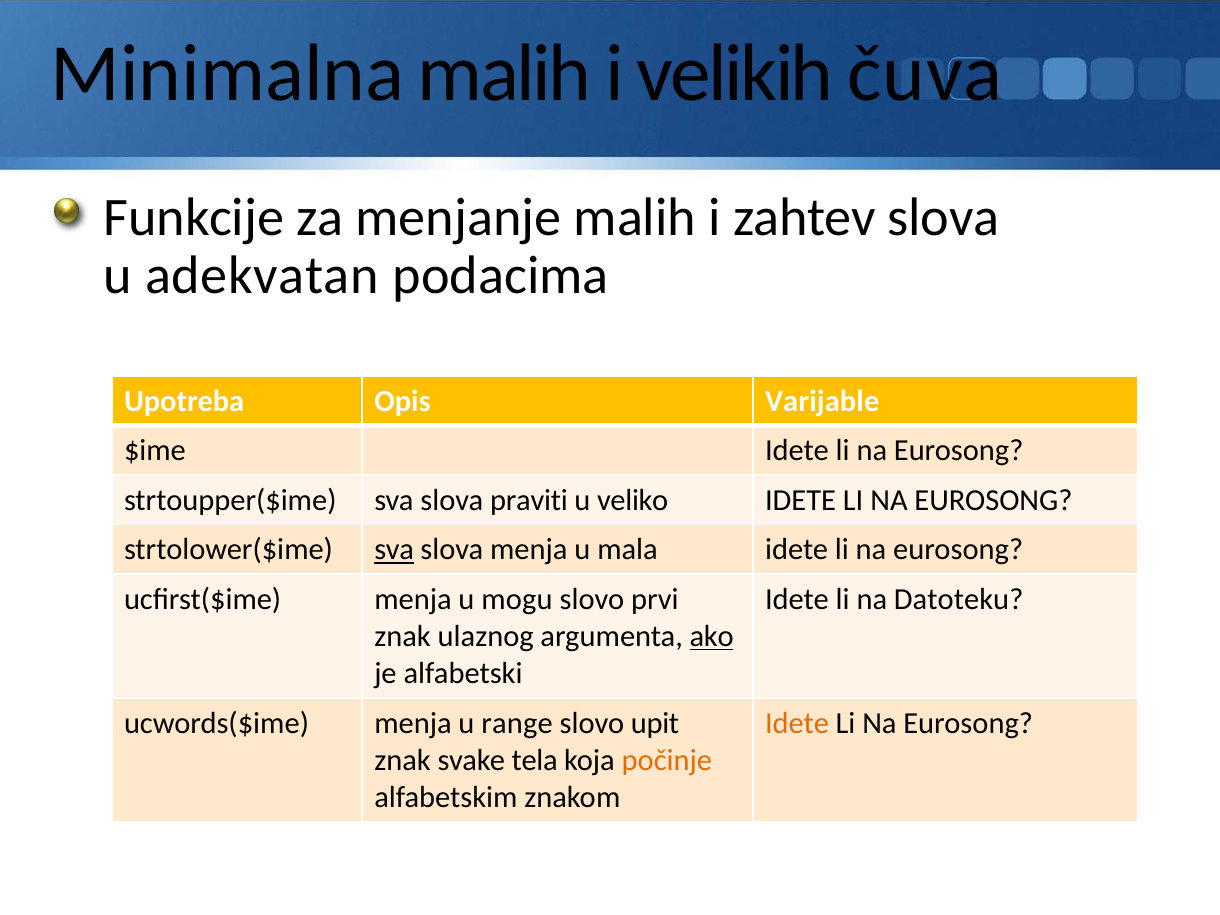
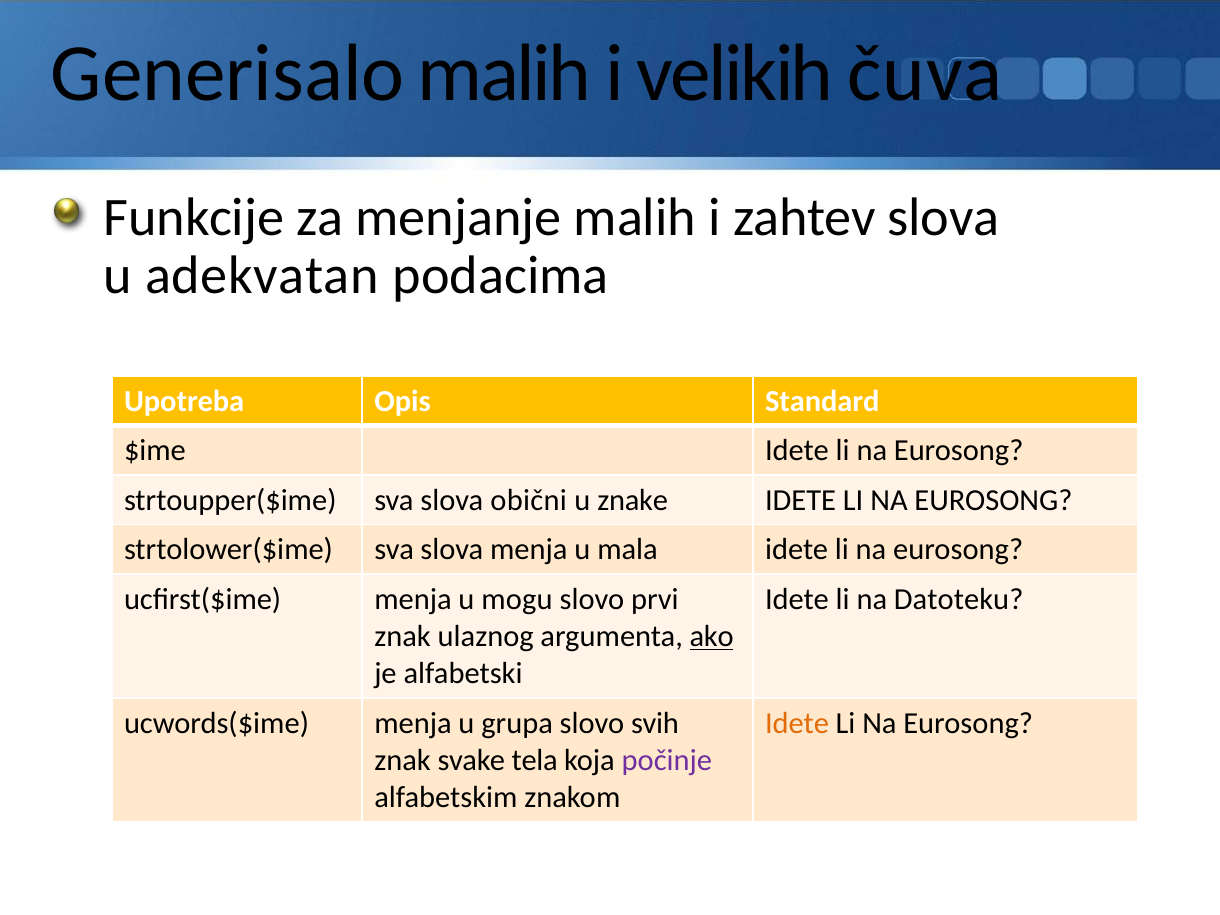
Minimalna: Minimalna -> Generisalo (228, 74)
Varijable: Varijable -> Standard (822, 401)
praviti: praviti -> obični (529, 500)
veliko: veliko -> znake (633, 500)
sva underline: present -> none (394, 550)
range: range -> grupa (517, 723)
upit: upit -> svih (655, 723)
počinje colour: orange -> purple (667, 760)
